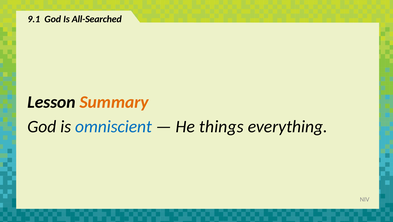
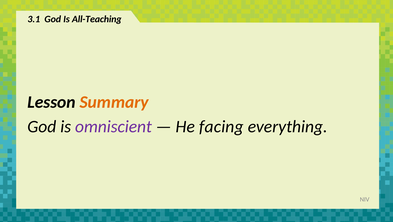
9.1: 9.1 -> 3.1 (34, 19)
All-Searched: All-Searched -> All-Teaching (97, 19)
omniscient colour: blue -> purple (114, 127)
things: things -> facing (221, 127)
